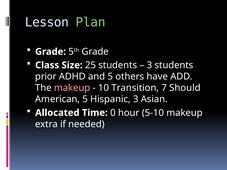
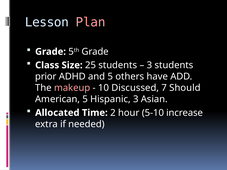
Plan colour: light green -> pink (91, 22)
Transition: Transition -> Discussed (135, 88)
0: 0 -> 2 (113, 113)
5-10 makeup: makeup -> increase (185, 113)
